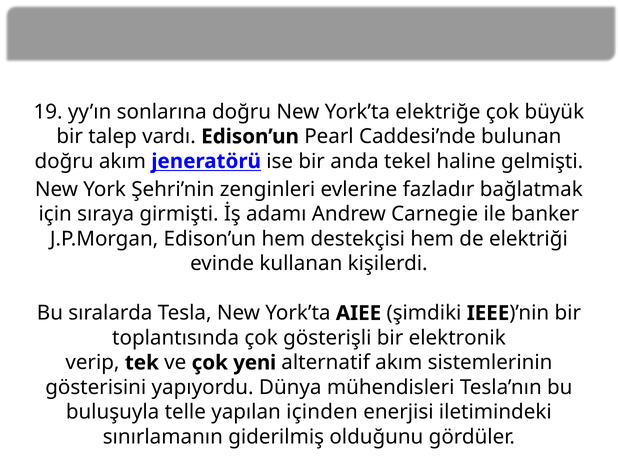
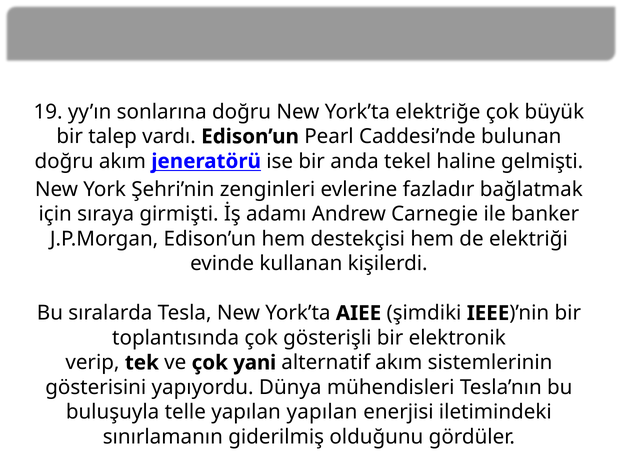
yeni: yeni -> yani (255, 362)
yapılan içinden: içinden -> yapılan (322, 412)
